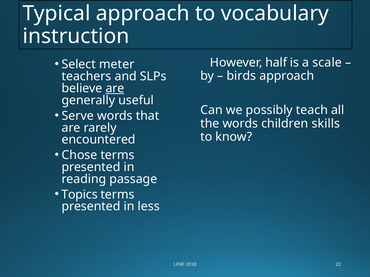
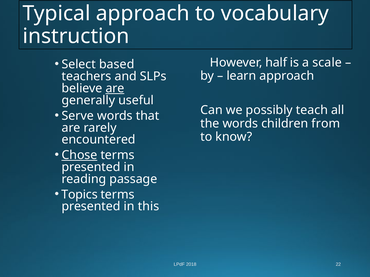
meter: meter -> based (117, 65)
birds: birds -> learn (241, 76)
skills: skills -> from (326, 124)
Chose underline: none -> present (79, 155)
less: less -> this (149, 207)
